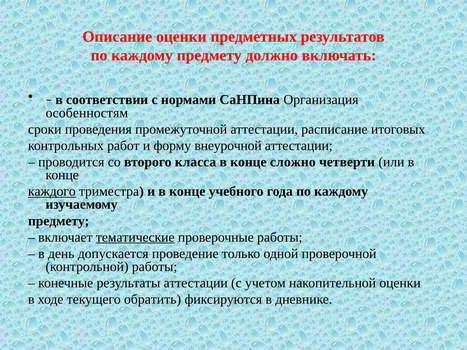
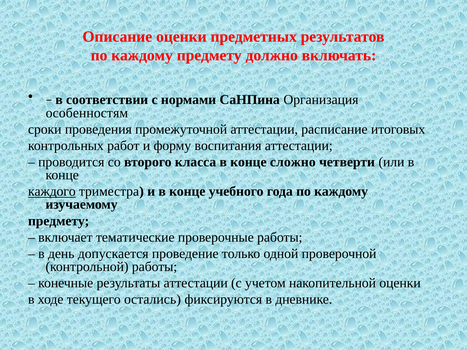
внеурочной: внеурочной -> воспитания (228, 146)
тематические underline: present -> none (135, 237)
обратить: обратить -> остались (153, 300)
